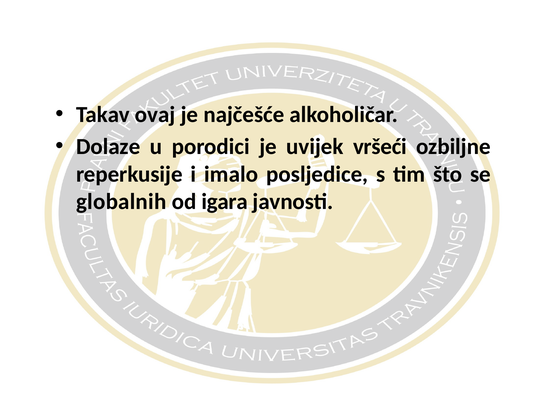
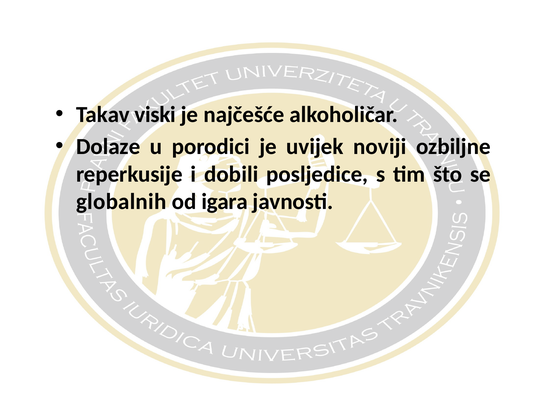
ovaj: ovaj -> viski (155, 115)
vršeći: vršeći -> noviji (380, 147)
imalo: imalo -> dobili (231, 174)
